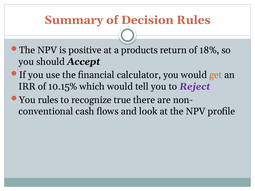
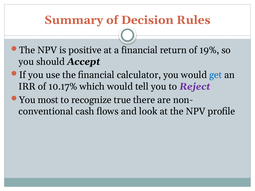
a products: products -> financial (139, 50)
18%: 18% -> 19% (209, 50)
get colour: orange -> blue (216, 75)
10.15%: 10.15% -> 10.17% (63, 87)
You rules: rules -> most (48, 100)
